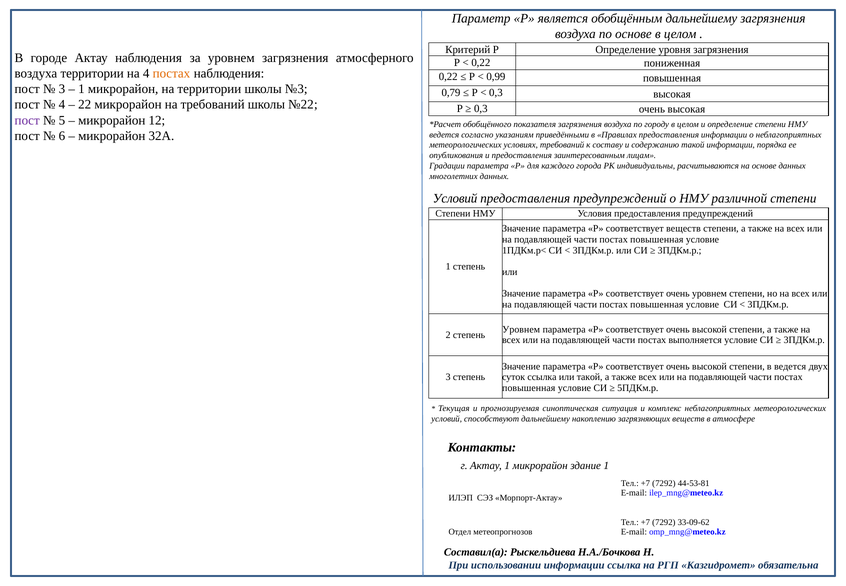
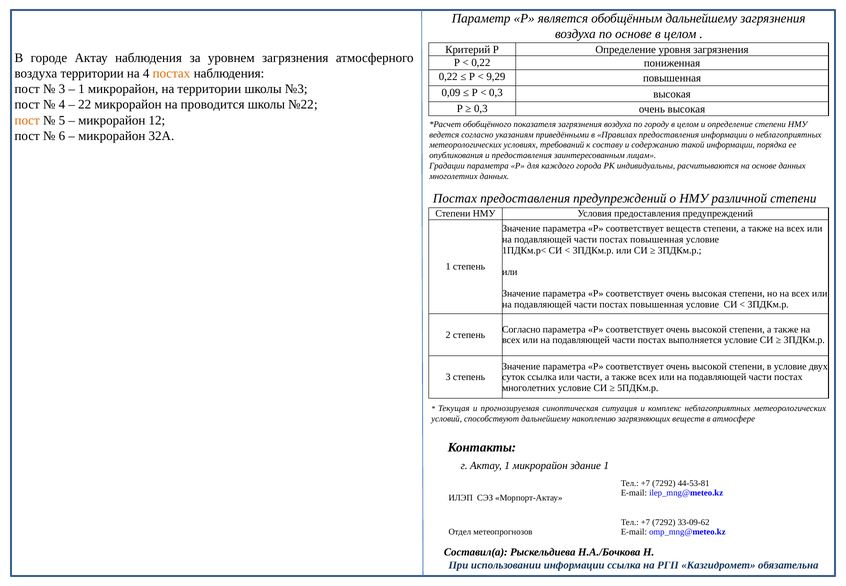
0,99: 0,99 -> 9,29 (496, 77)
0,79: 0,79 -> 0,09 (451, 93)
на требований: требований -> проводится (213, 105)
пост colour: purple -> orange (27, 120)
Условий: Условий -> Постах (455, 198)
соответствует очень уровнем: уровнем -> высокая (709, 294)
Уровнем: Уровнем -> Согласно (521, 329)
в ведется: ведется -> условие (790, 366)
или такой: такой -> части (590, 377)
повышенная: повышенная -> многолетних (529, 388)
